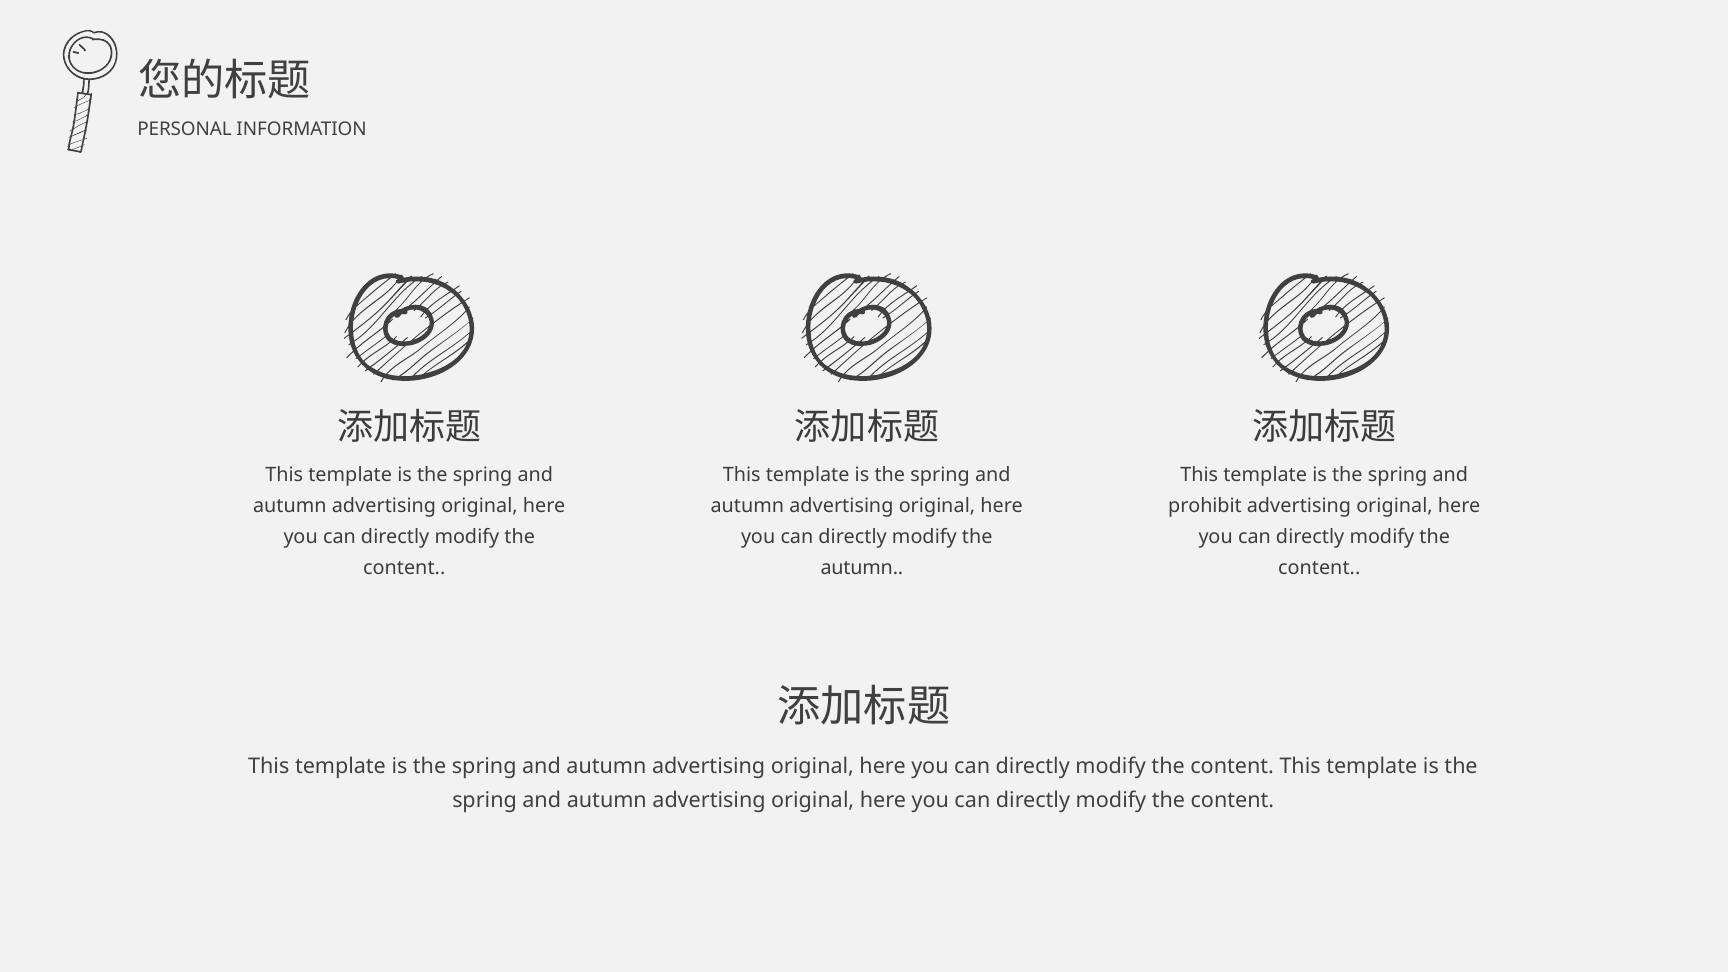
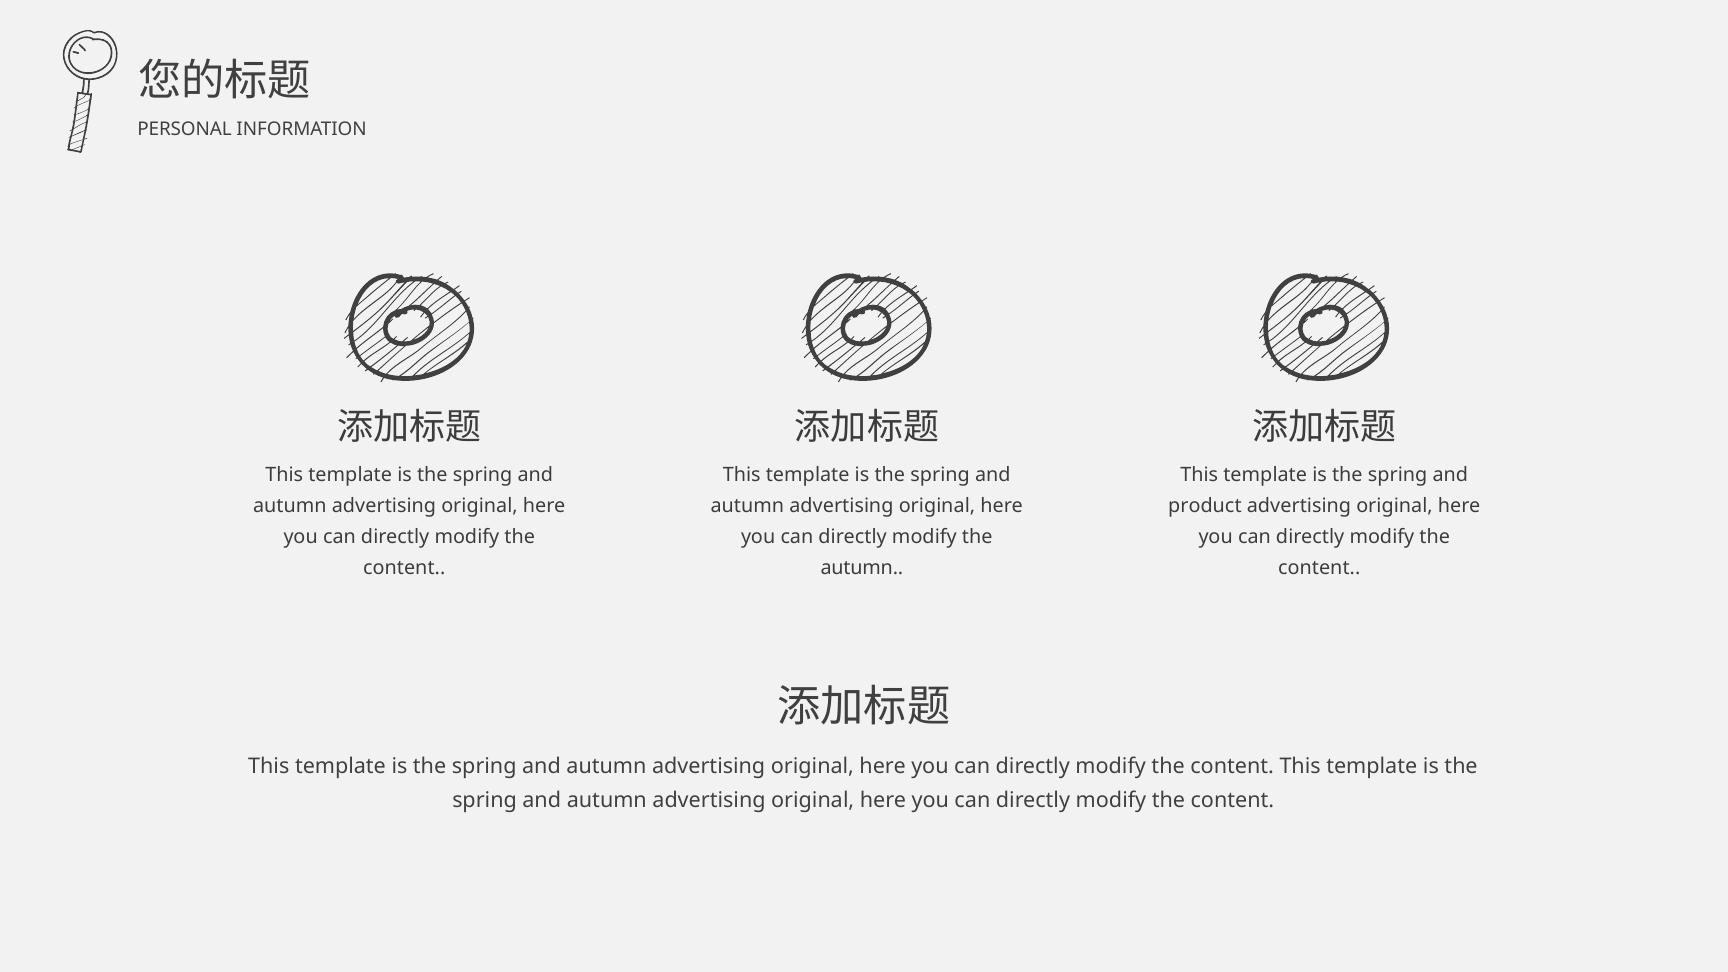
prohibit: prohibit -> product (1205, 506)
